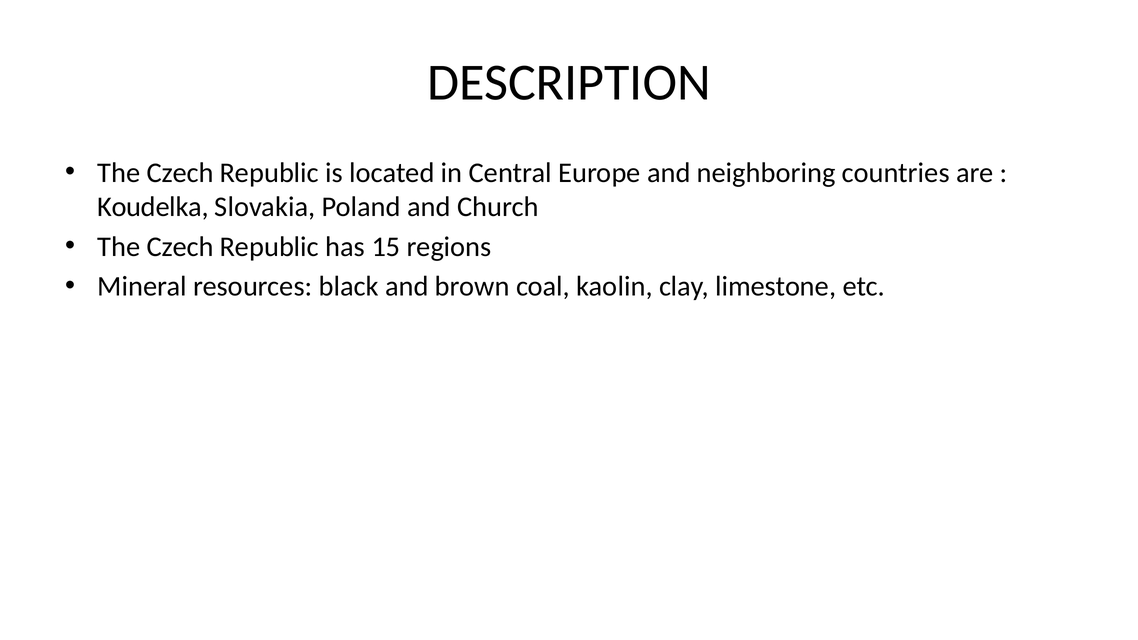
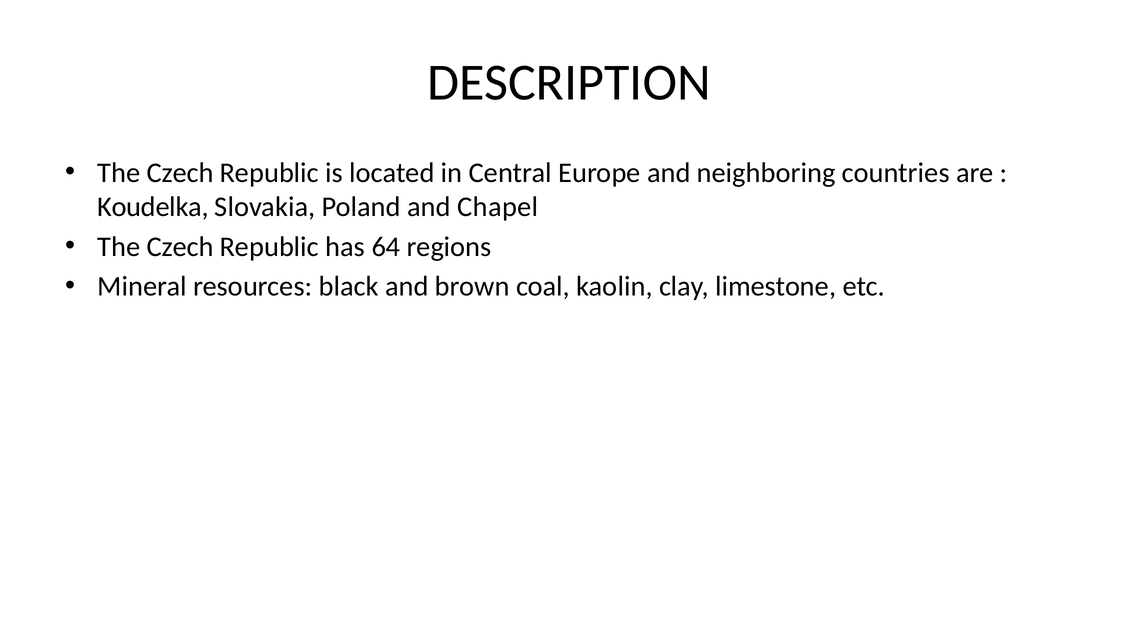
Church: Church -> Chapel (498, 207)
15: 15 -> 64 (386, 247)
